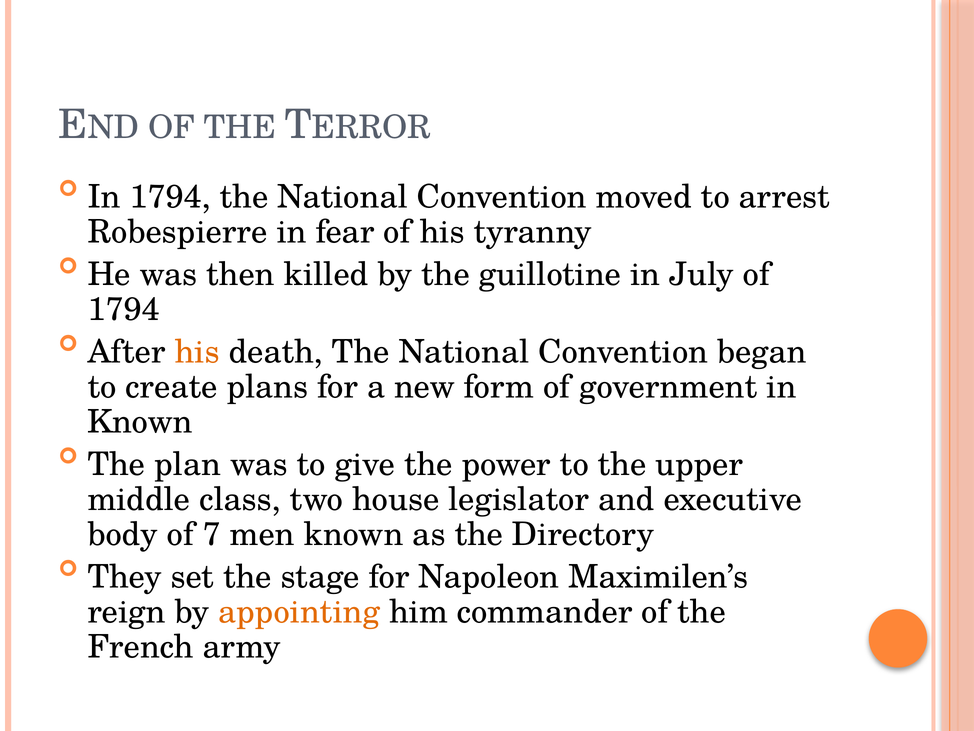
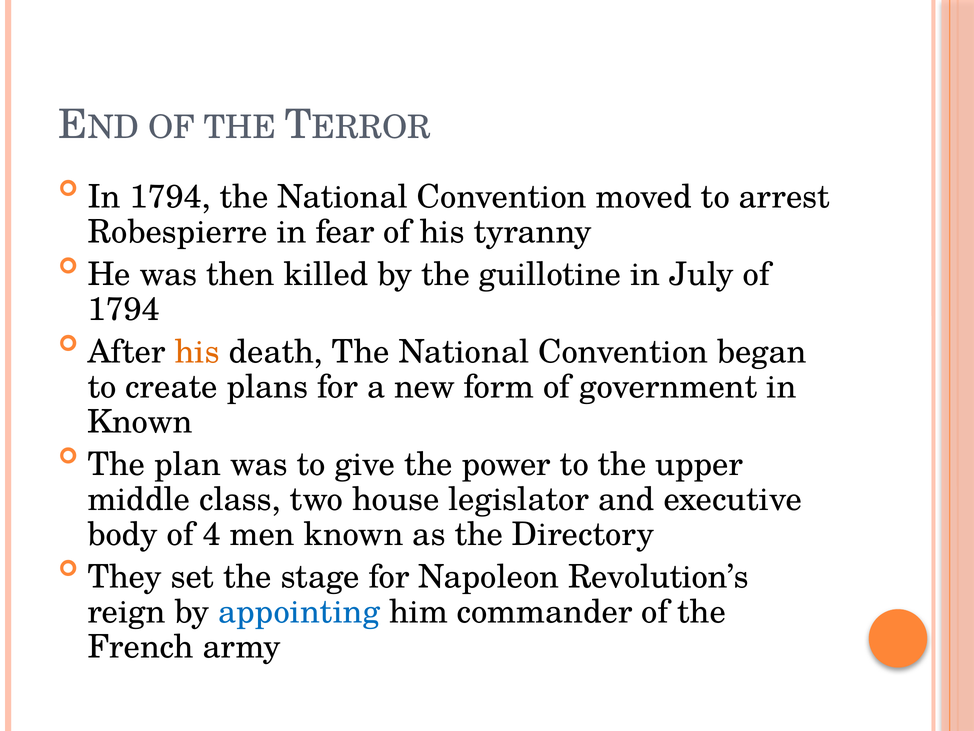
7: 7 -> 4 (212, 534)
Maximilen’s: Maximilen’s -> Revolution’s (658, 577)
appointing colour: orange -> blue (299, 612)
